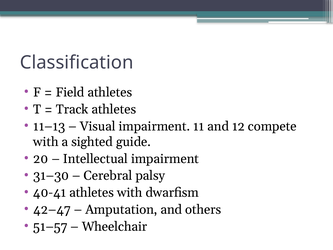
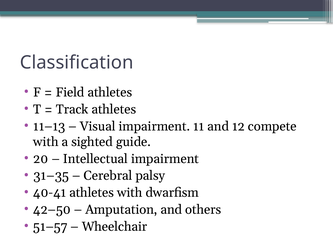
31–30: 31–30 -> 31–35 (51, 176)
42–47: 42–47 -> 42–50 (52, 209)
